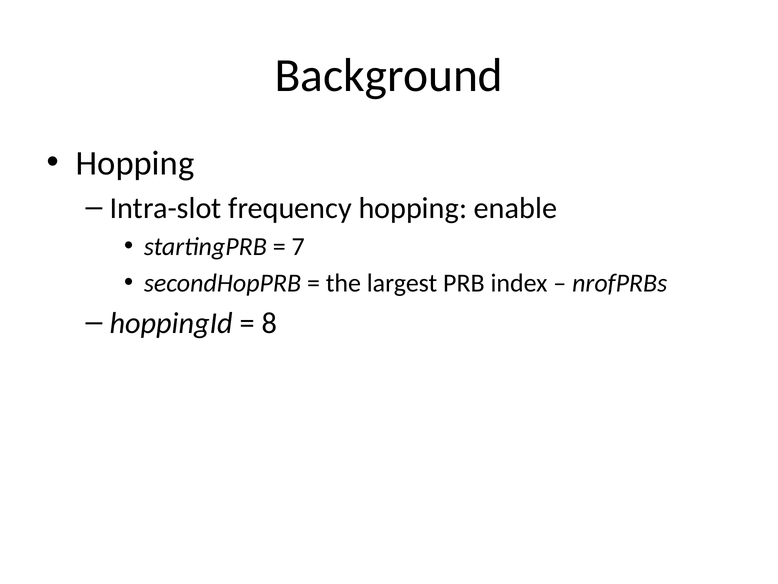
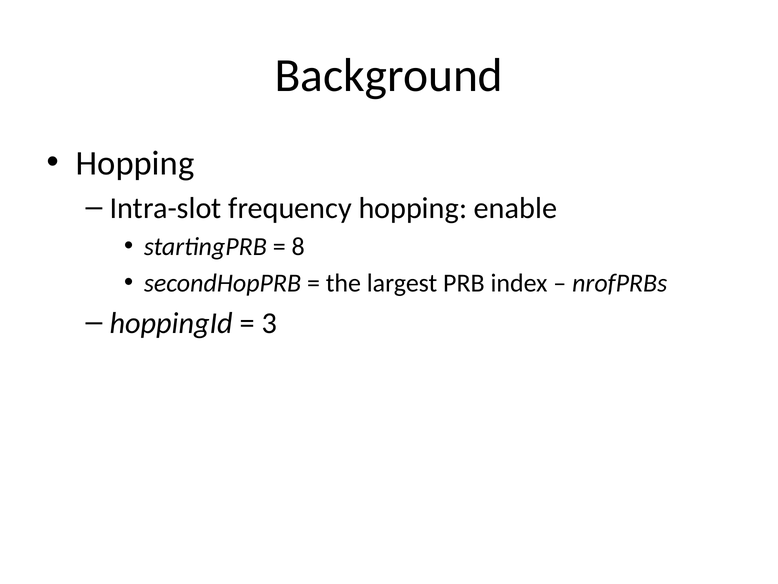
7: 7 -> 8 (298, 246)
8: 8 -> 3 (269, 323)
